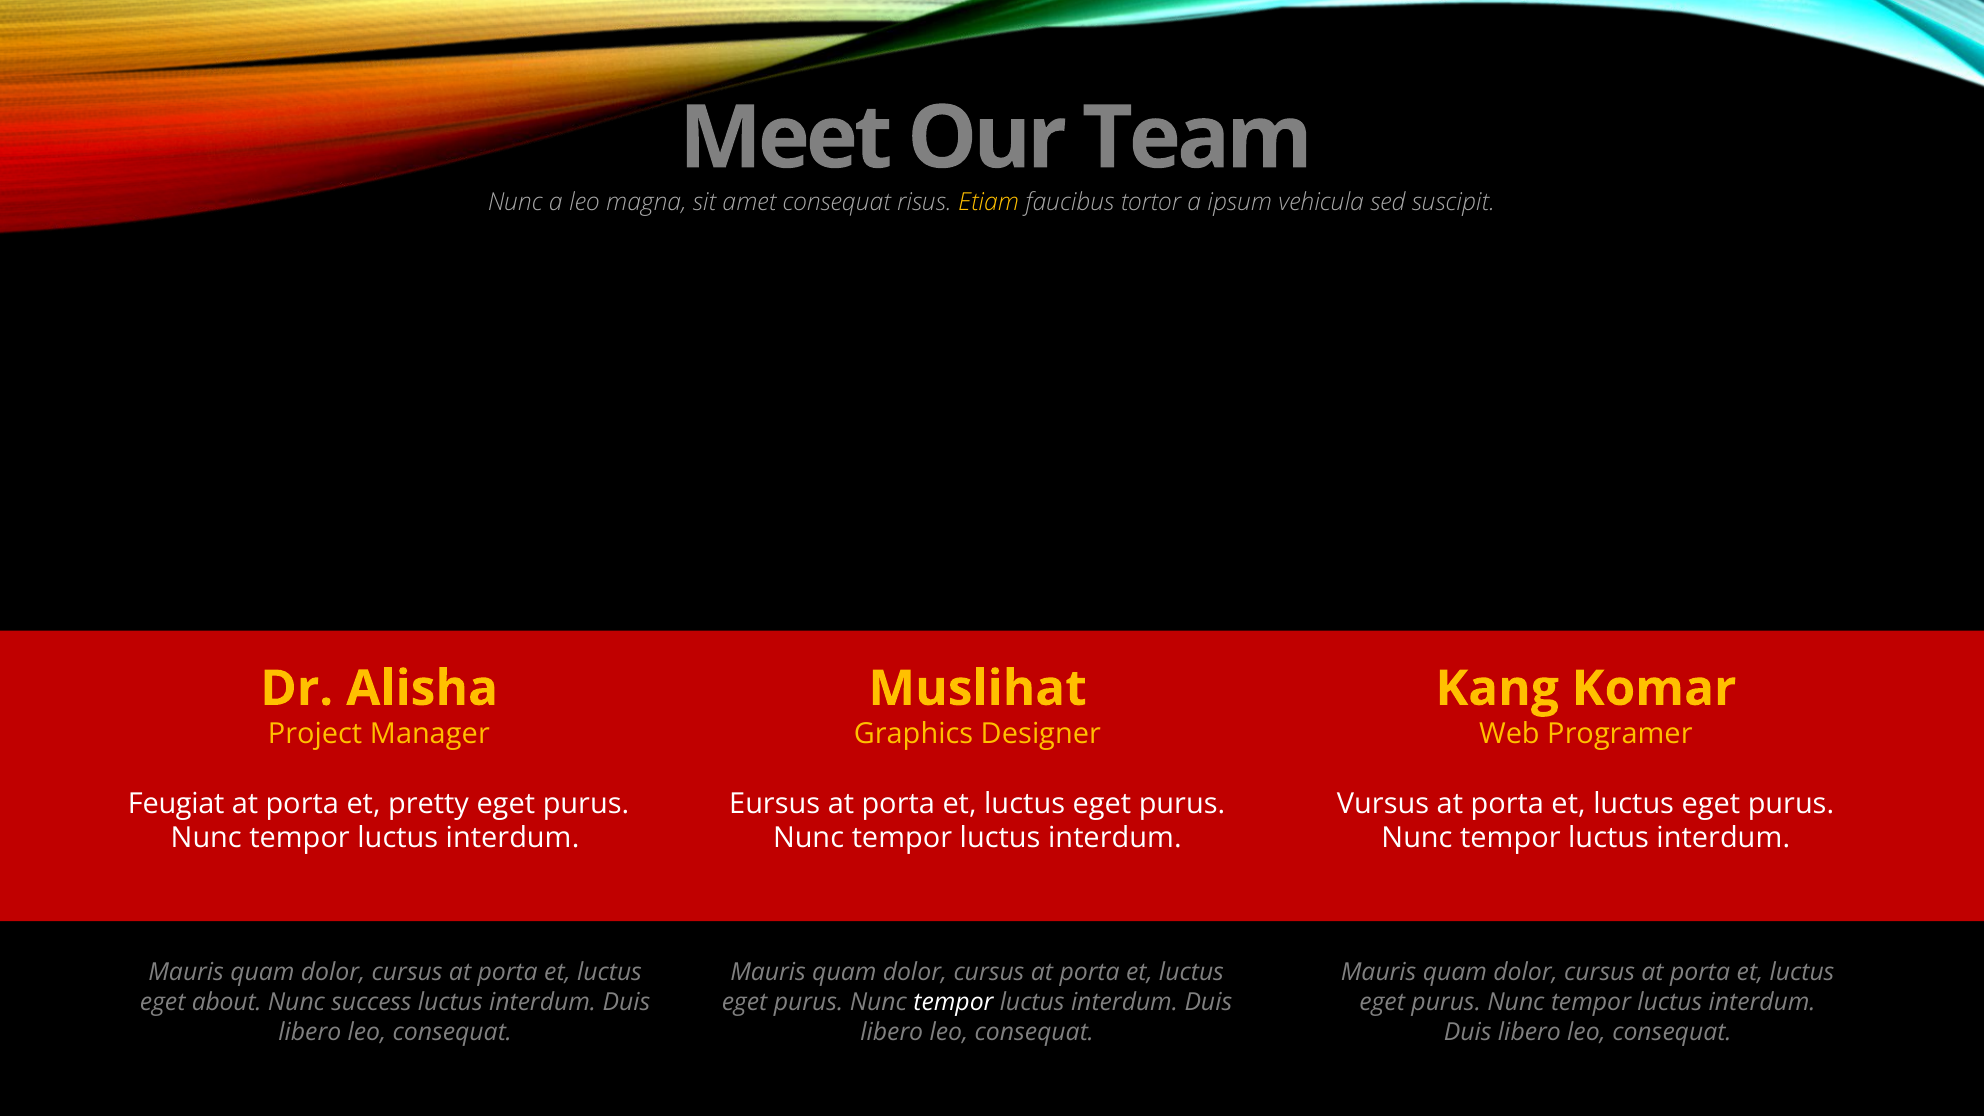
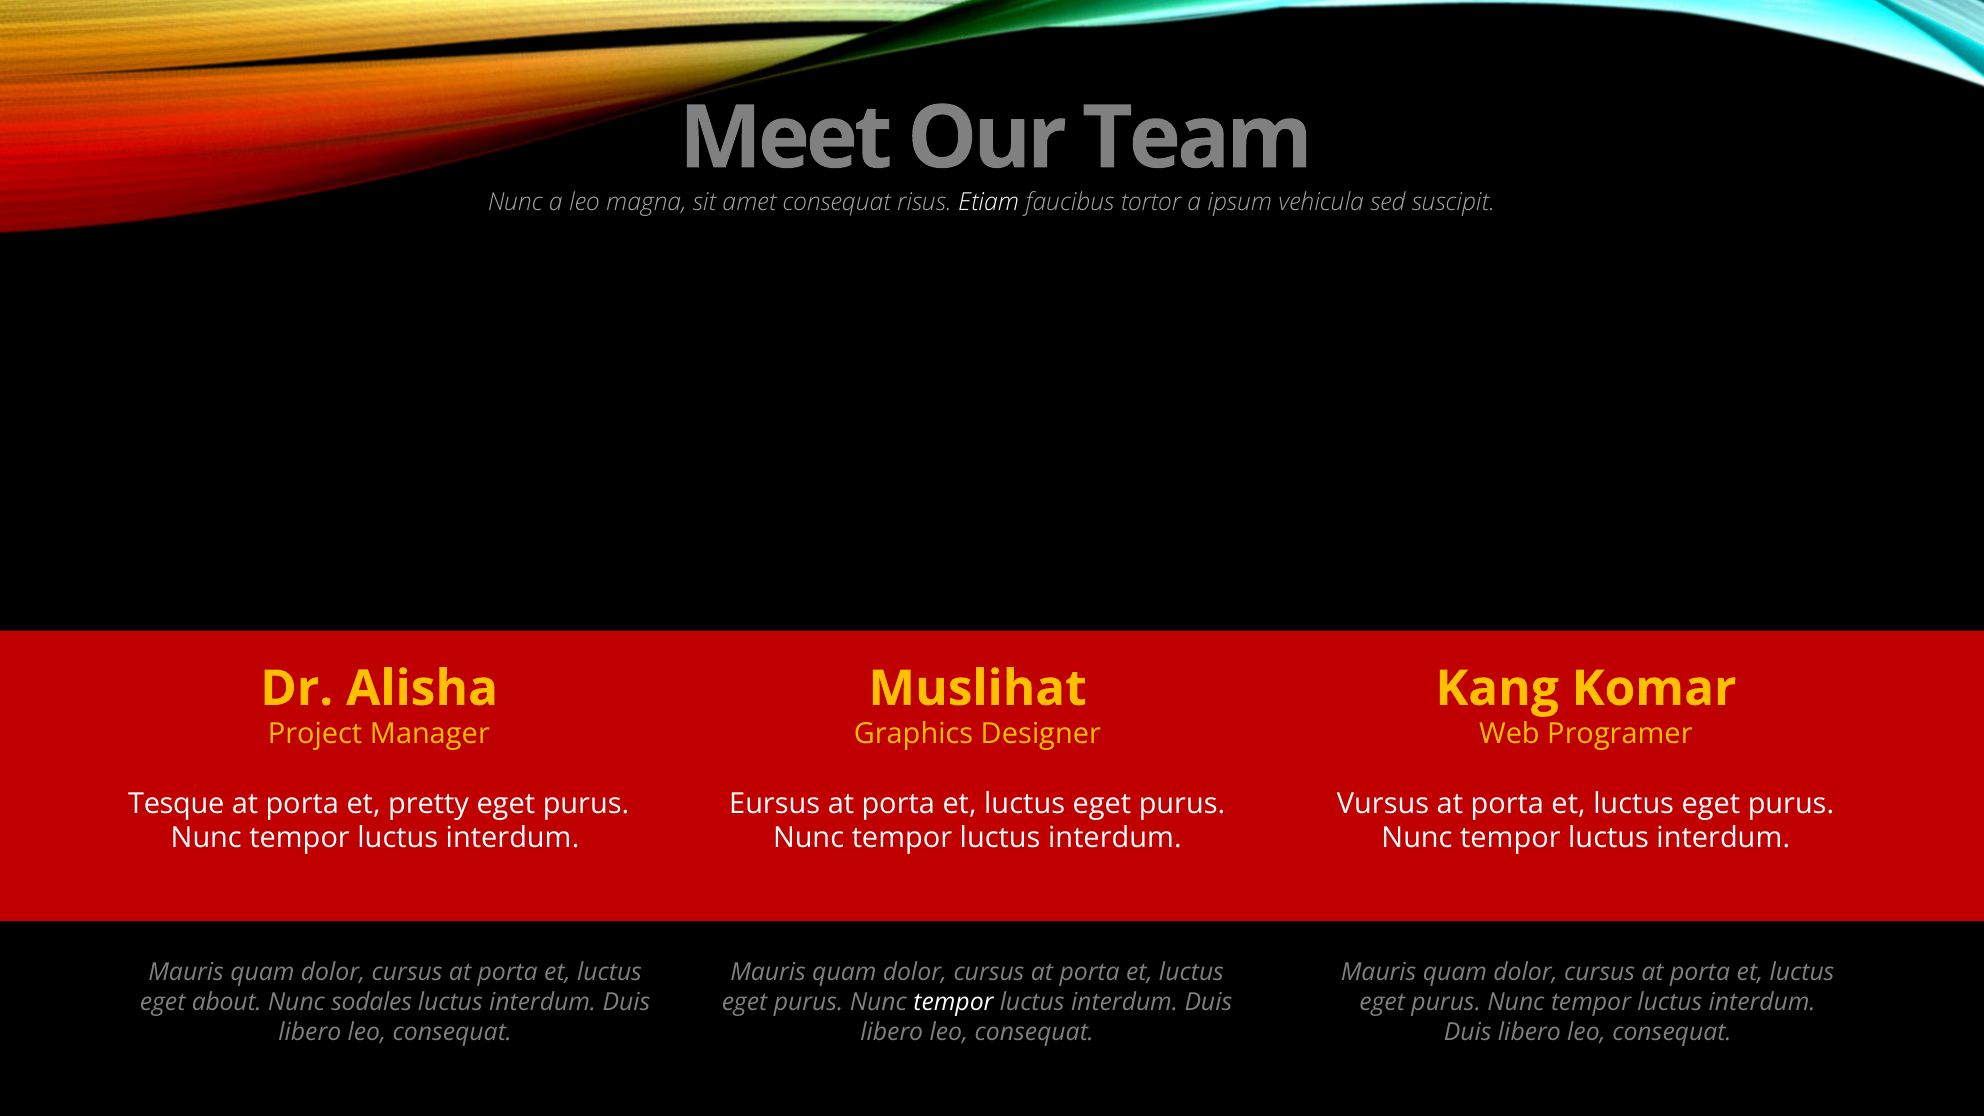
Etiam colour: yellow -> white (989, 203)
Feugiat: Feugiat -> Tesque (176, 804)
success: success -> sodales (372, 1002)
